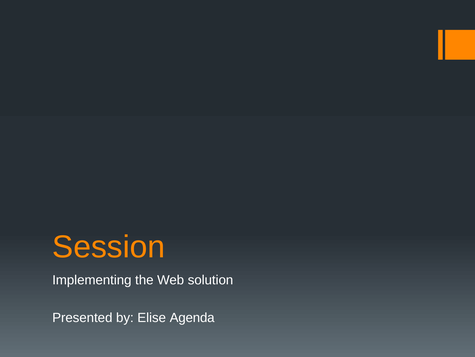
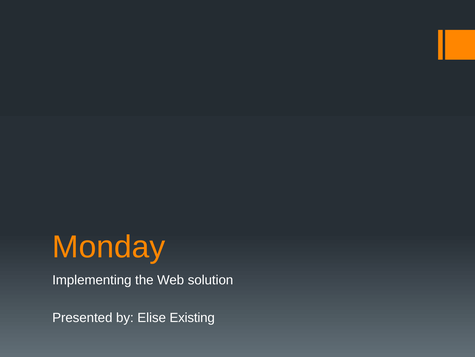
Session: Session -> Monday (109, 246)
Agenda: Agenda -> Existing (192, 317)
